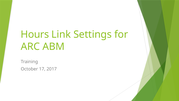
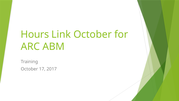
Link Settings: Settings -> October (93, 34)
